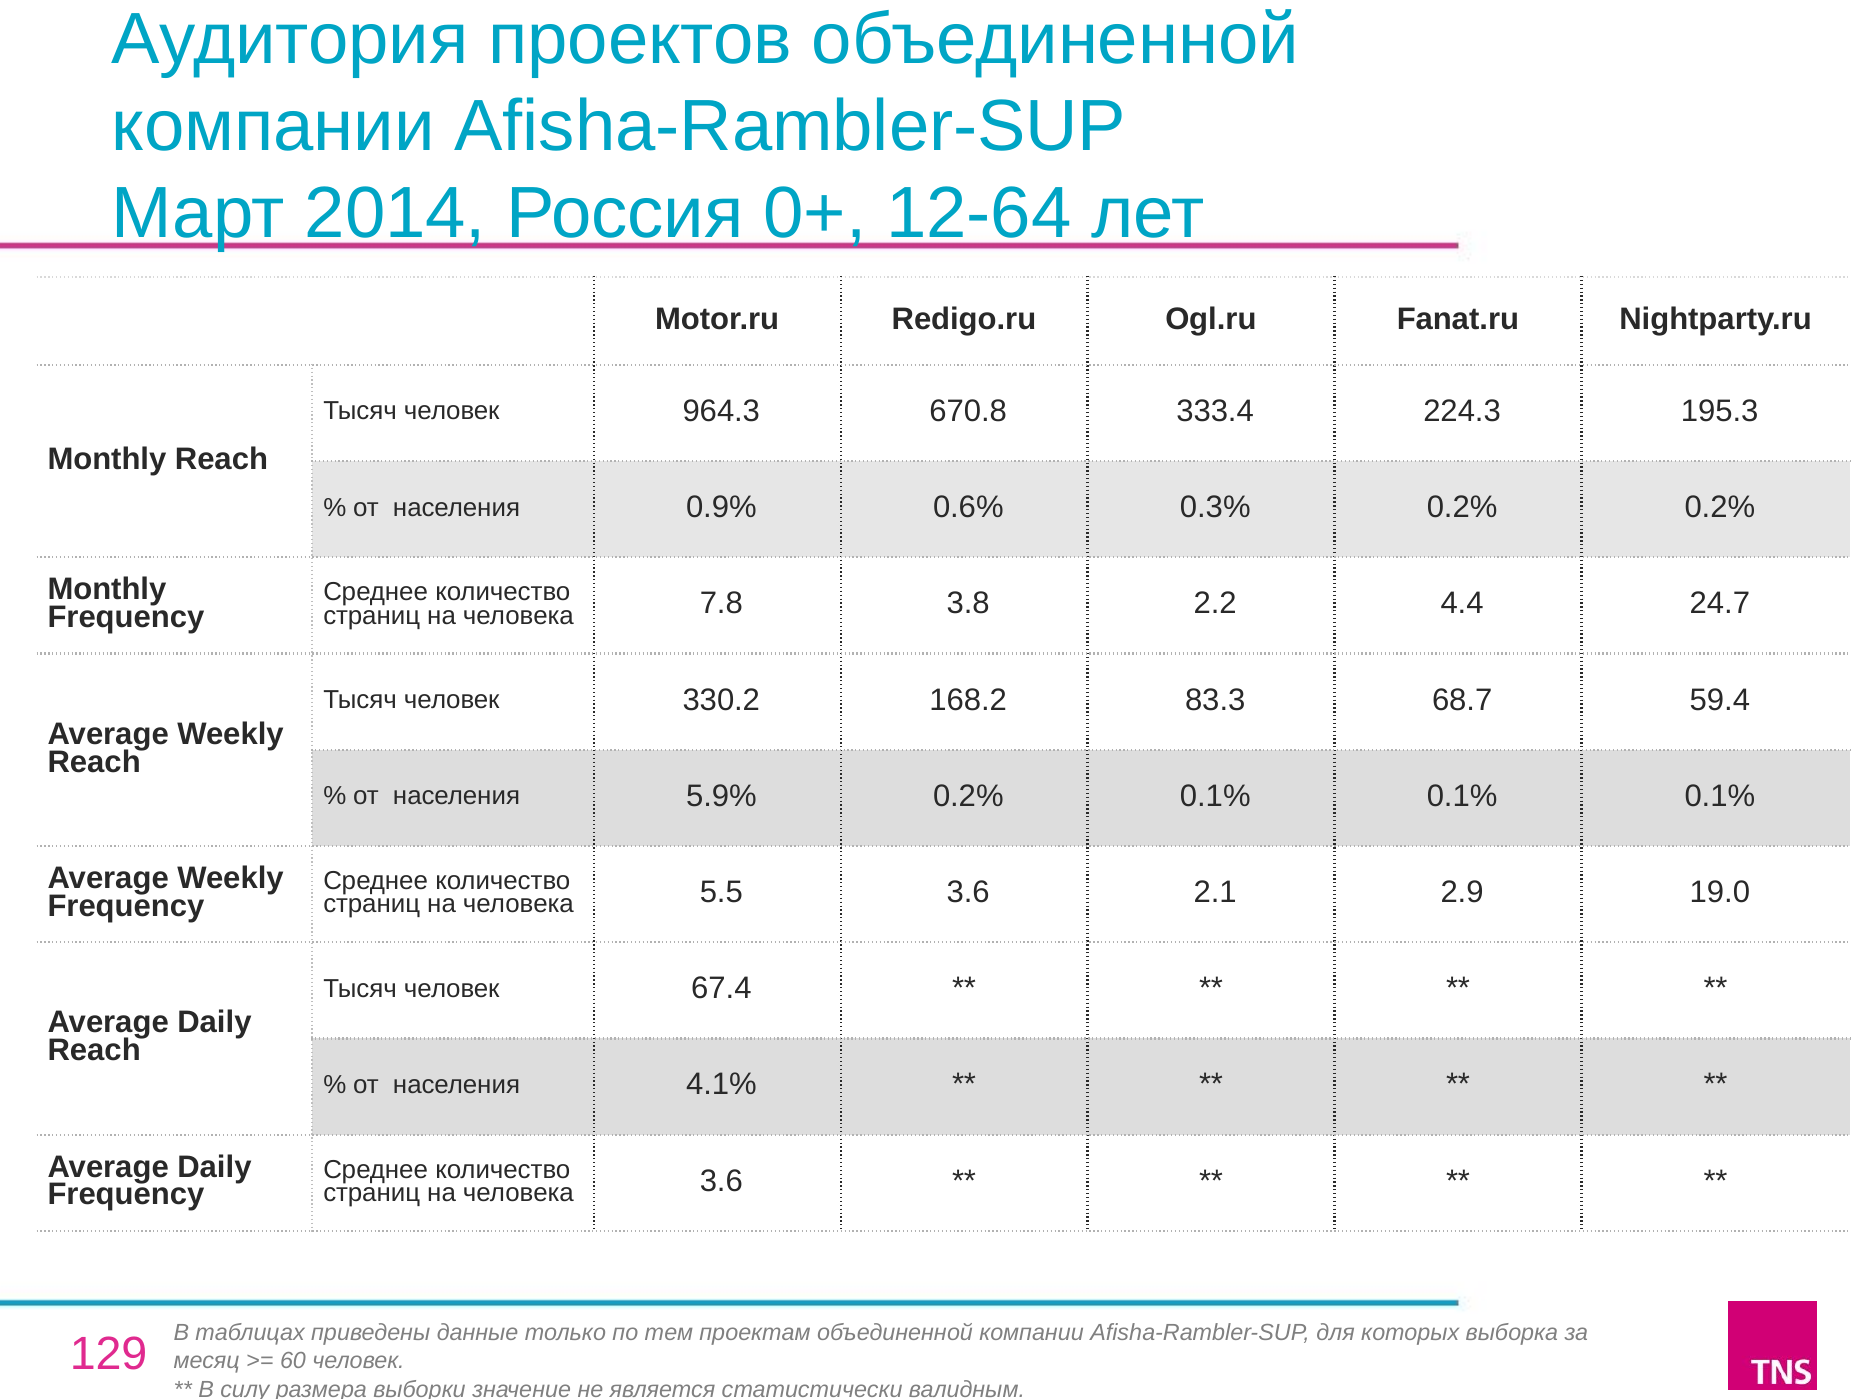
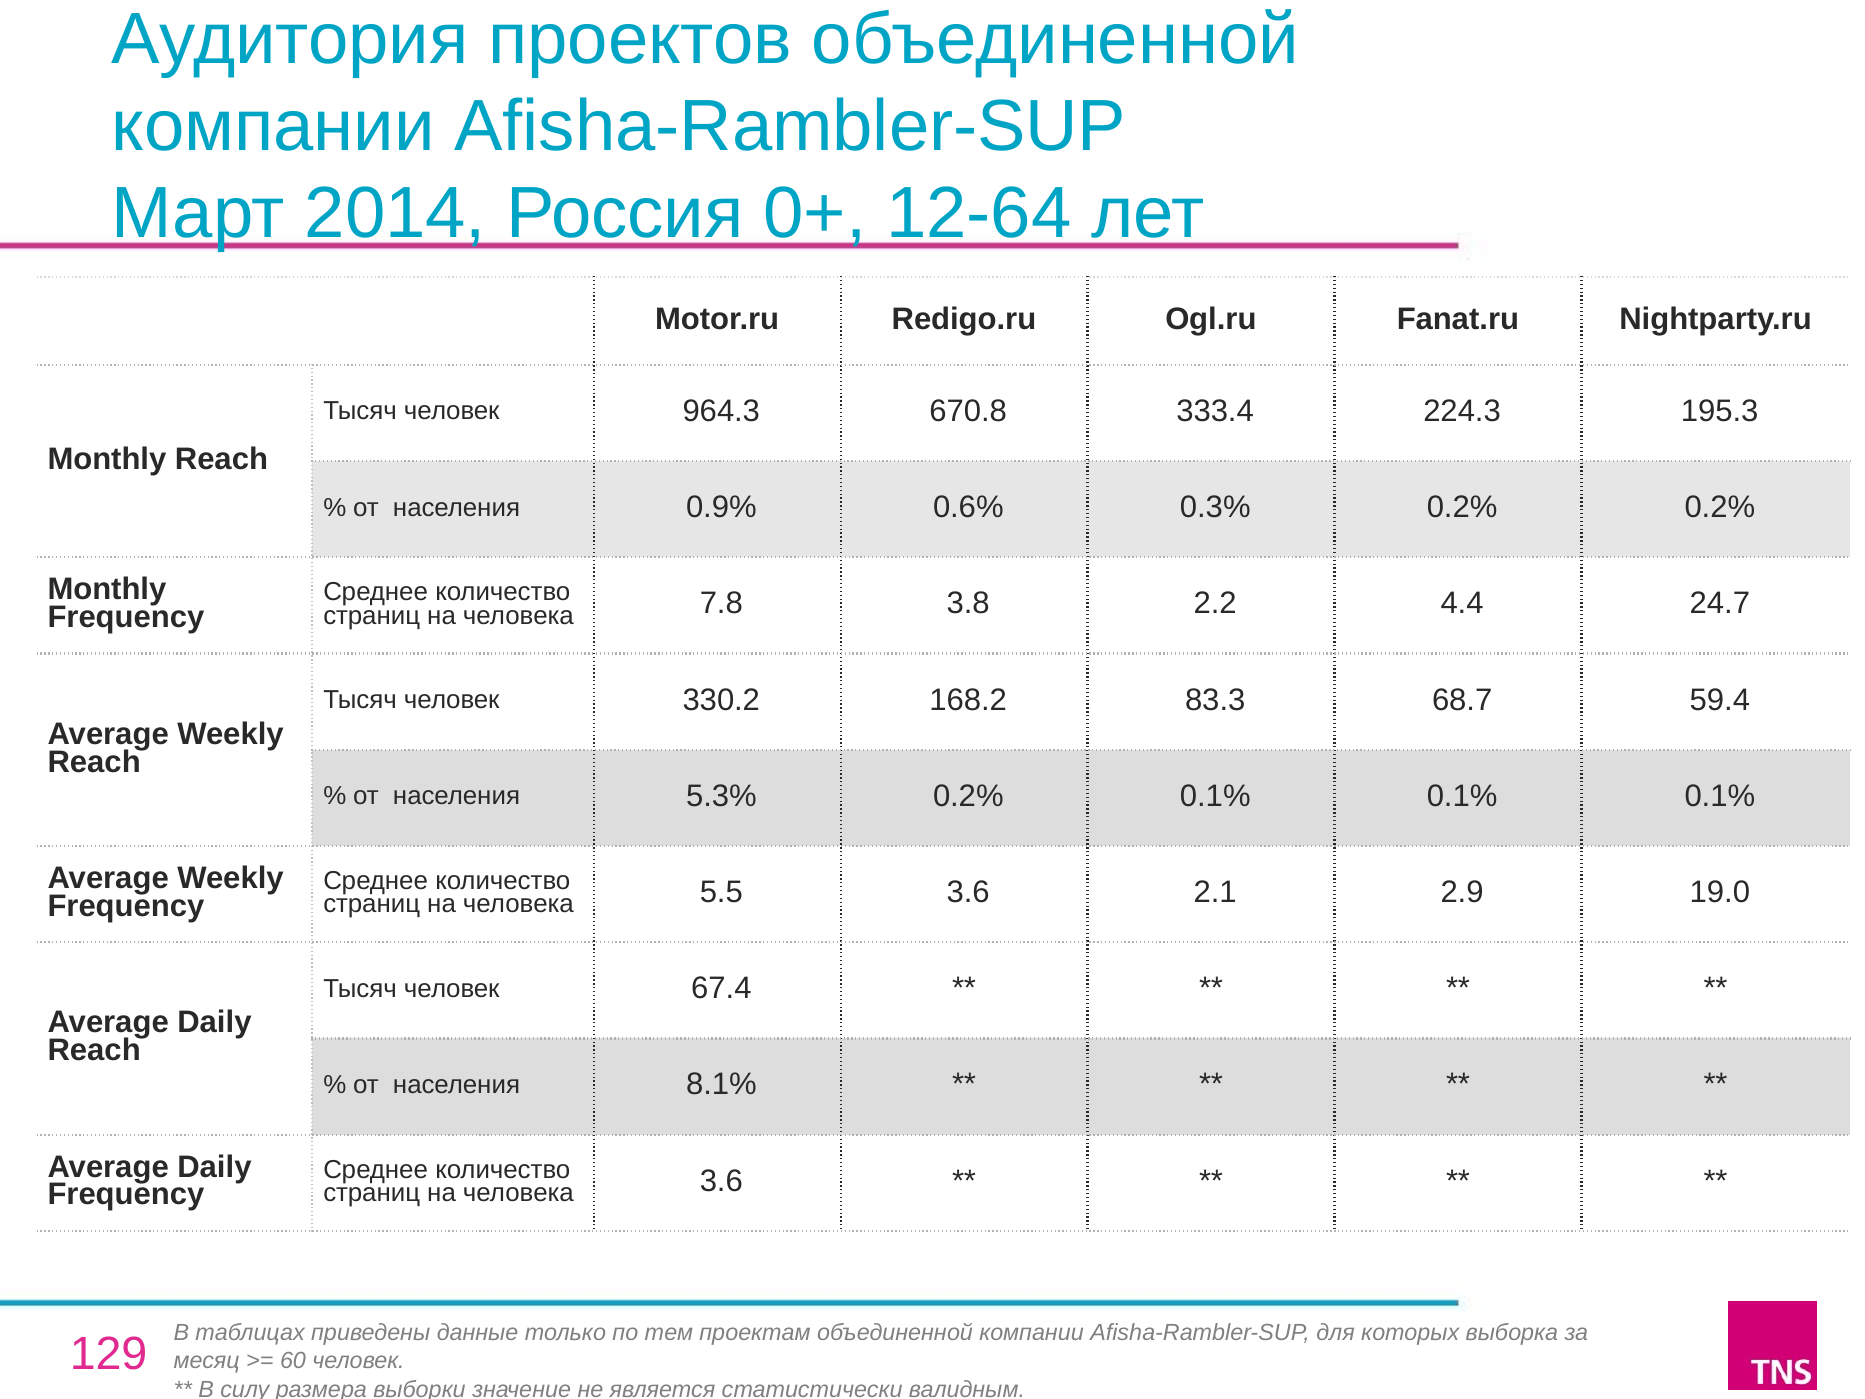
5.9%: 5.9% -> 5.3% (721, 796)
4.1%: 4.1% -> 8.1% (721, 1084)
